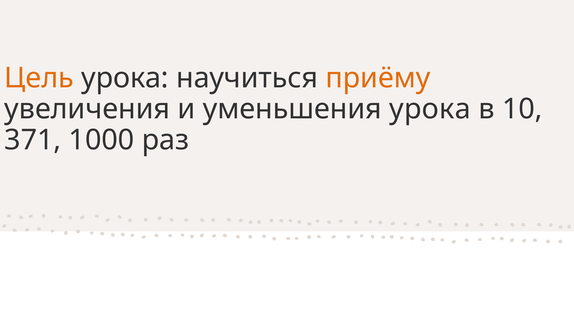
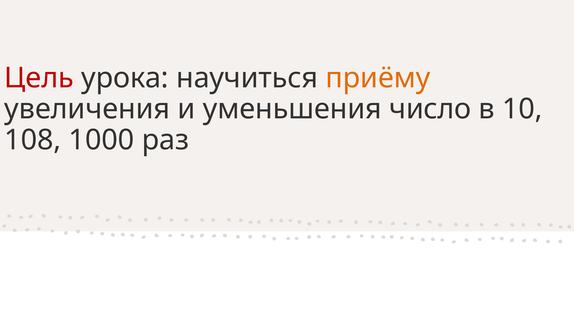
Цель colour: orange -> red (39, 78)
уменьшения урока: урока -> число (430, 109)
371: 371 -> 108 (33, 140)
